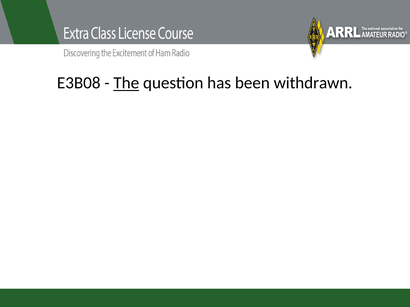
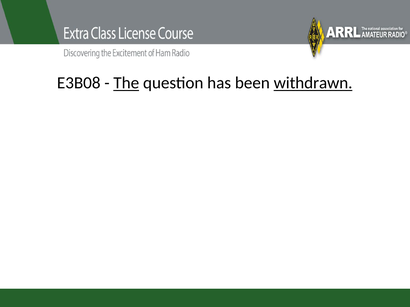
withdrawn underline: none -> present (313, 83)
